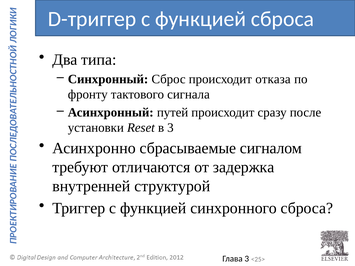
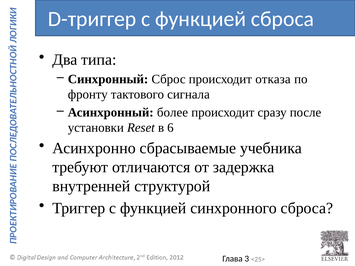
путей: путей -> более (172, 112)
в 3: 3 -> 6 (170, 128)
сигналом: сигналом -> учебника (271, 148)
